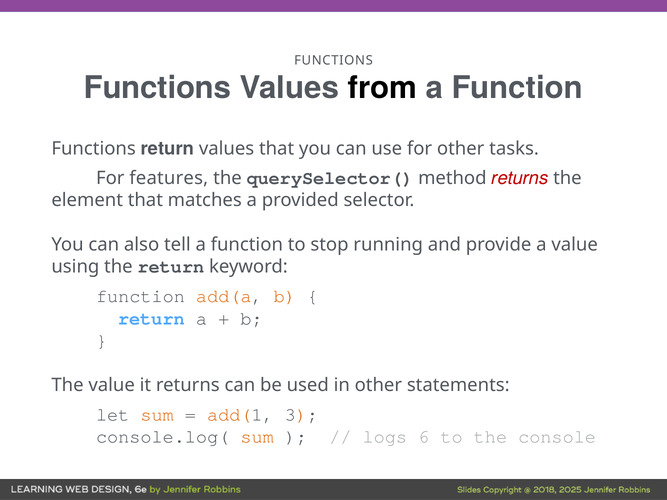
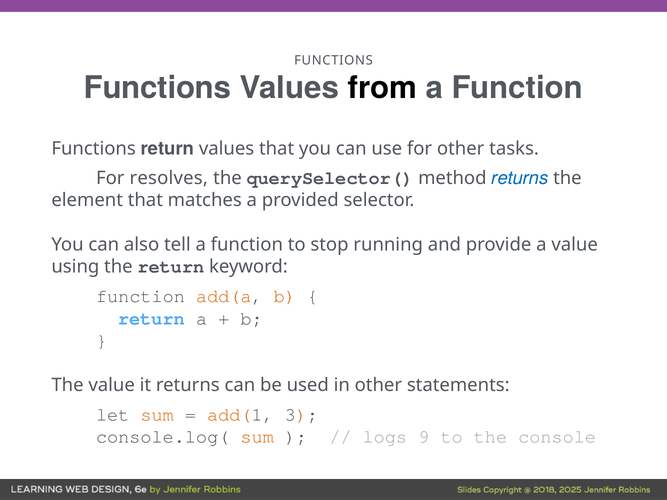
features: features -> resolves (169, 178)
returns colour: red -> blue (520, 178)
6: 6 -> 9 (424, 437)
